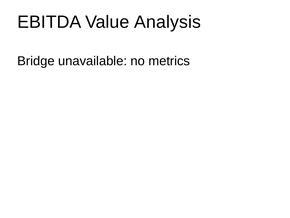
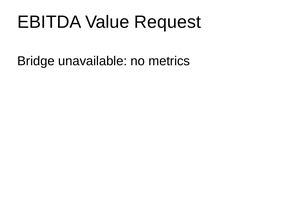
Analysis: Analysis -> Request (168, 22)
